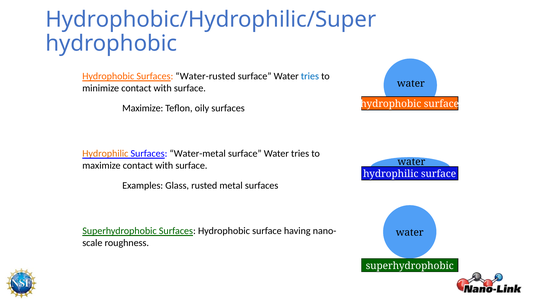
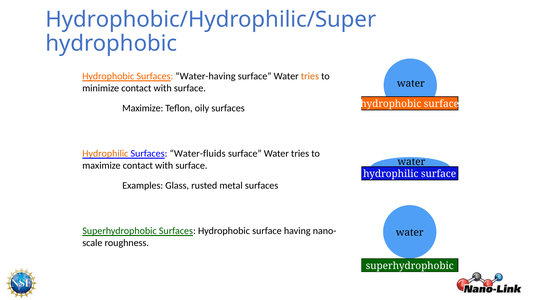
Water-rusted: Water-rusted -> Water-having (206, 76)
tries colour: blue -> orange (310, 76)
Water-metal: Water-metal -> Water-fluids (198, 154)
